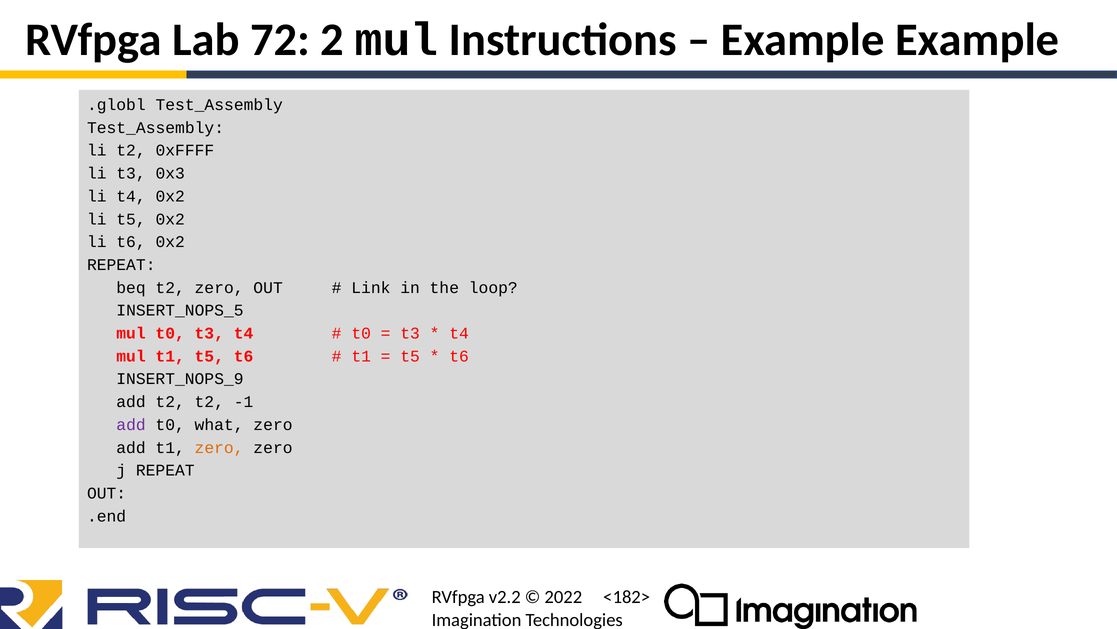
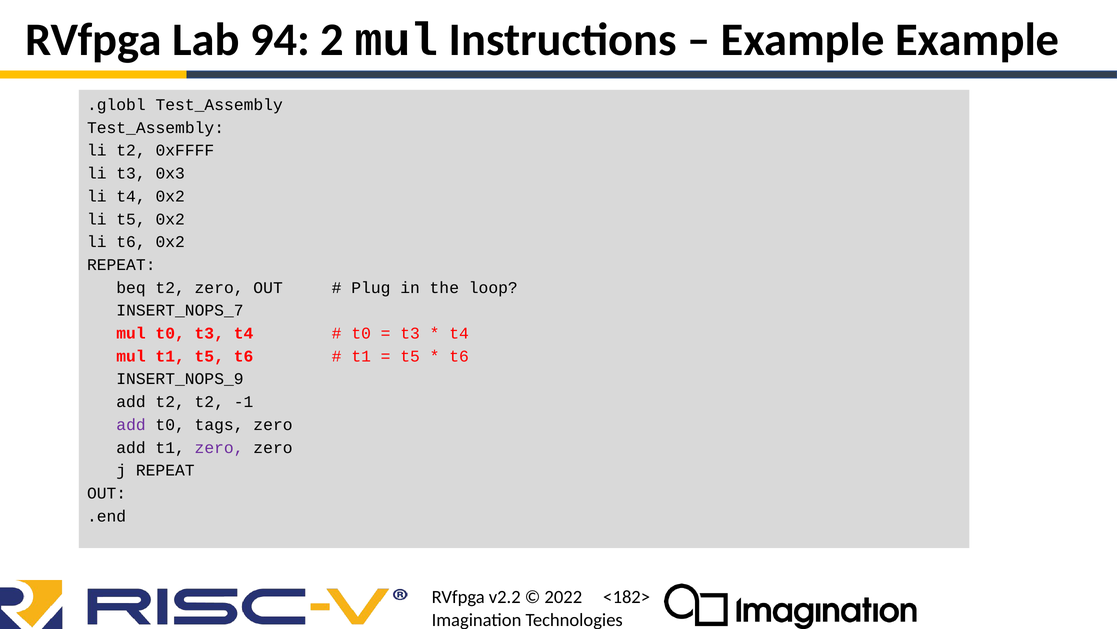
72: 72 -> 94 (280, 40)
Link: Link -> Plug (371, 287)
INSERT_NOPS_5: INSERT_NOPS_5 -> INSERT_NOPS_7 (180, 310)
what: what -> tags (219, 424)
zero colour: orange -> purple (219, 447)
